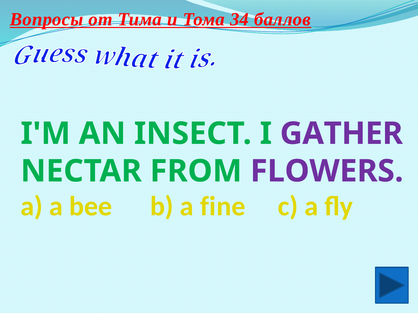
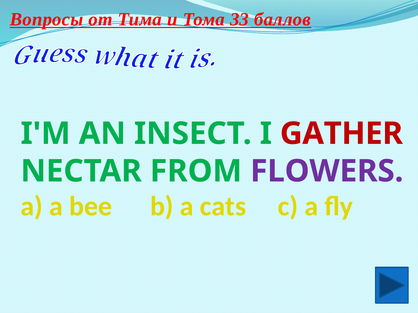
34: 34 -> 33 (239, 20)
GATHER colour: purple -> red (341, 134)
fine: fine -> cats (223, 207)
